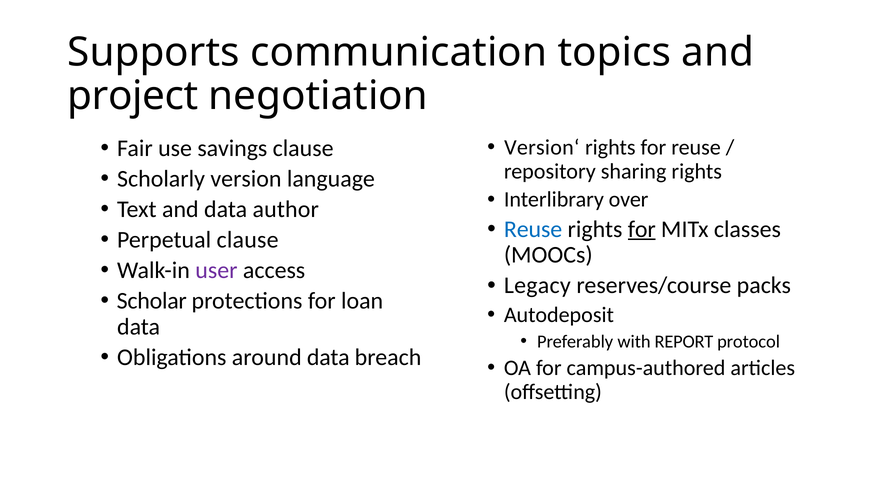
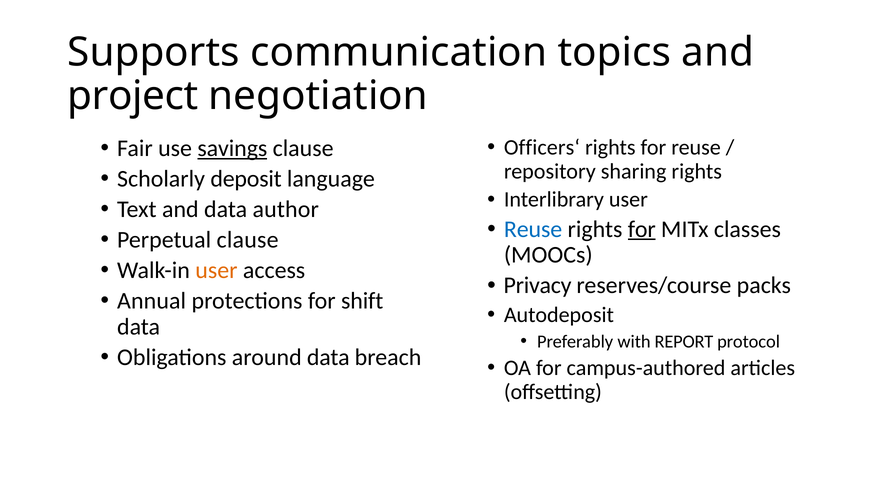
Version‘: Version‘ -> Officers‘ (542, 147)
savings underline: none -> present (232, 149)
version: version -> deposit (246, 179)
Interlibrary over: over -> user (628, 200)
user colour: purple -> orange (216, 271)
Legacy: Legacy -> Privacy (538, 286)
Scholar: Scholar -> Annual (152, 301)
loan: loan -> shift (362, 301)
